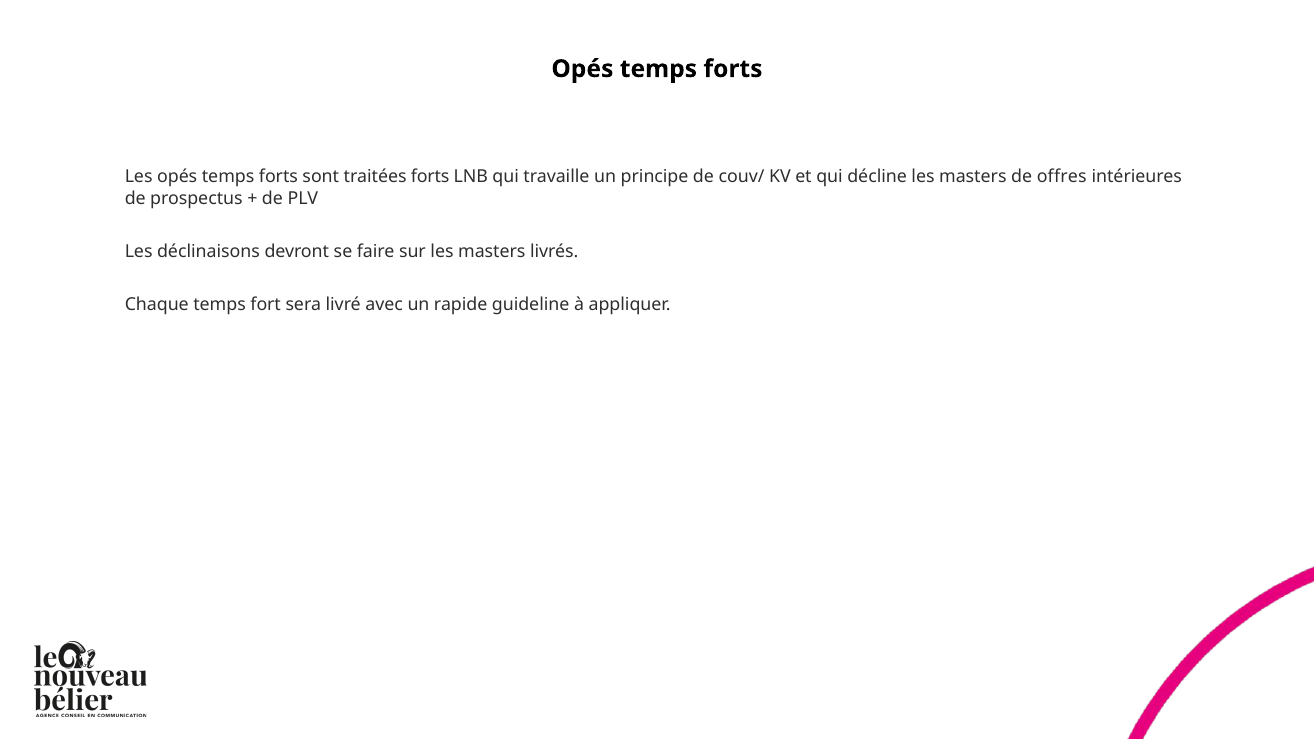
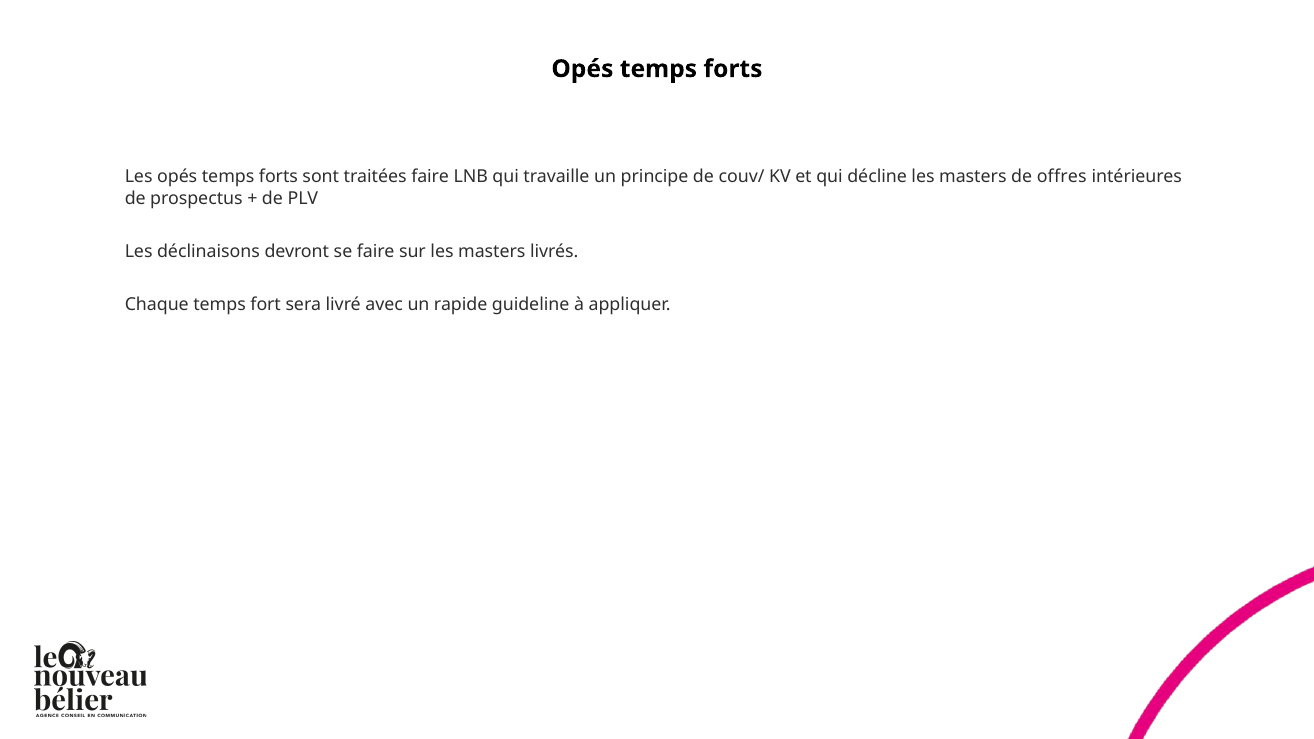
traitées forts: forts -> faire (430, 176)
